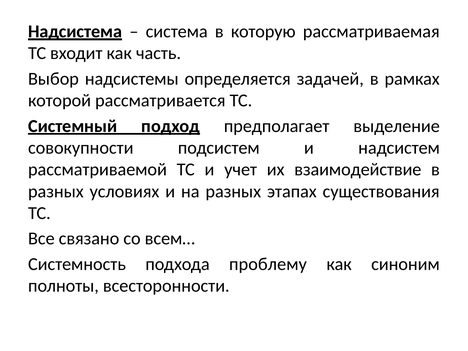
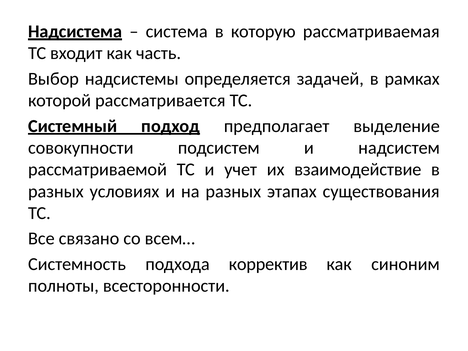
проблему: проблему -> корректив (268, 264)
